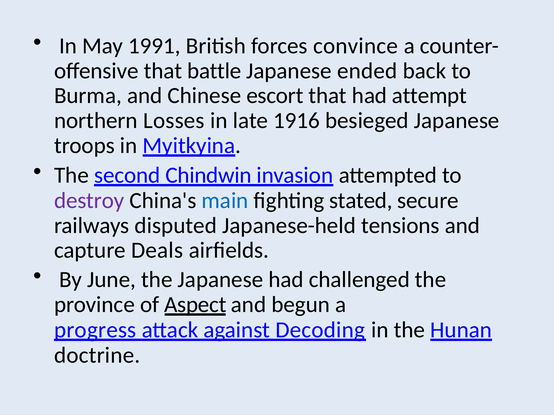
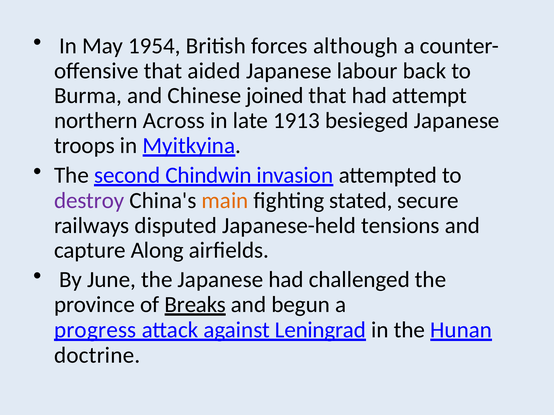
1991: 1991 -> 1954 (155, 46)
convince: convince -> although (356, 46)
battle: battle -> aided (214, 71)
ended: ended -> labour (367, 71)
escort: escort -> joined (275, 96)
Losses: Losses -> Across (174, 121)
1916: 1916 -> 1913 (297, 121)
main colour: blue -> orange (225, 201)
Deals: Deals -> Along (157, 251)
Aspect: Aspect -> Breaks (195, 305)
Decoding: Decoding -> Leningrad (320, 330)
